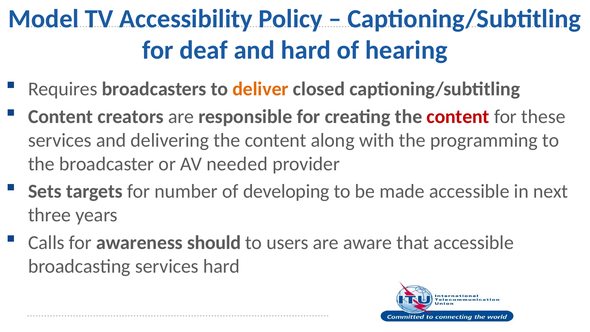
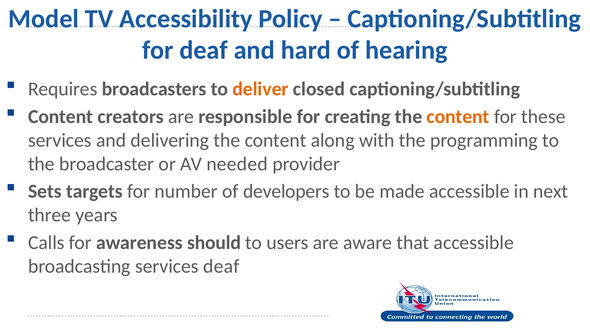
content colour: red -> orange (458, 117)
developing: developing -> developers (286, 191)
services hard: hard -> deaf (221, 266)
